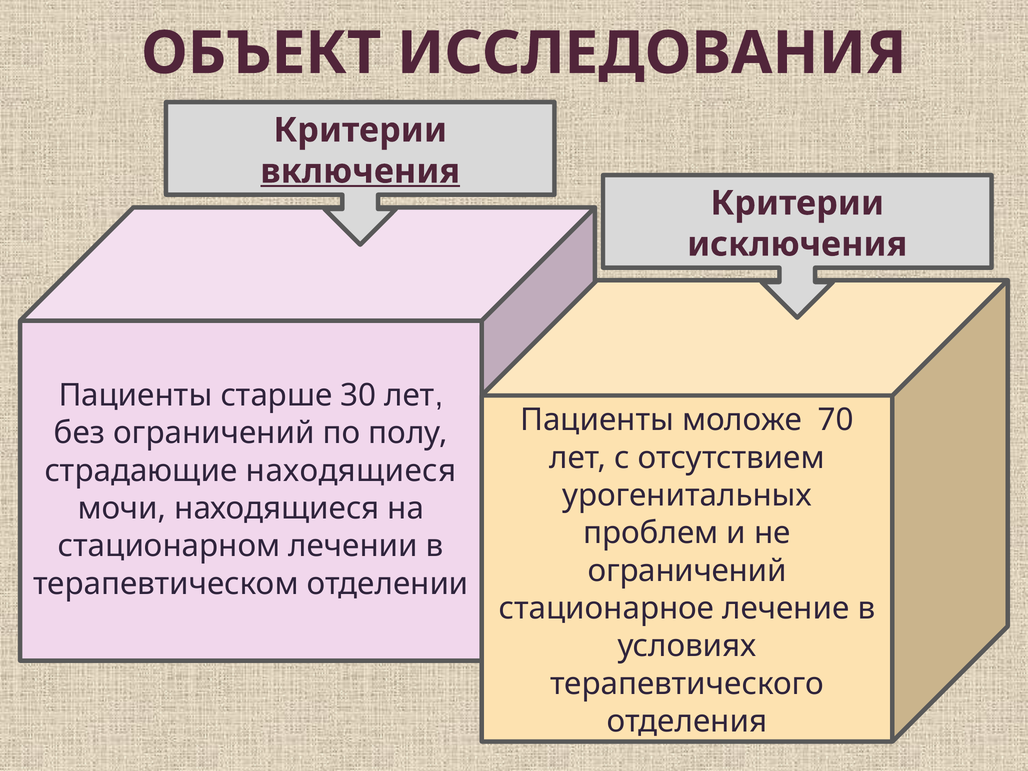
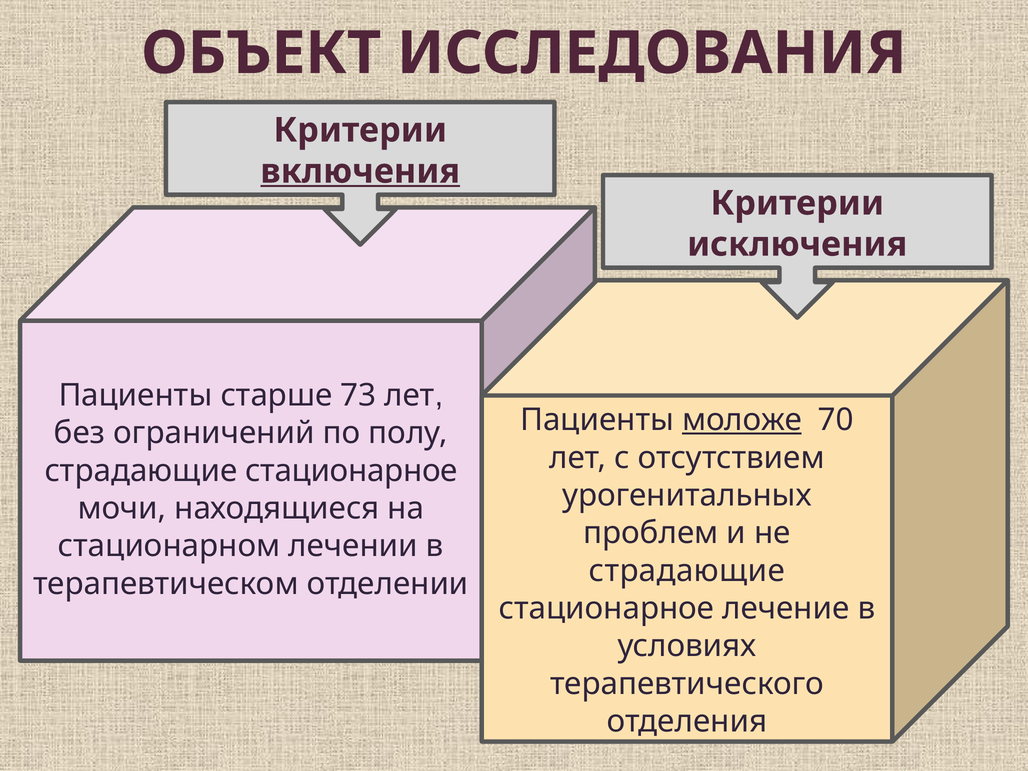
30: 30 -> 73 (358, 395)
моложе underline: none -> present (742, 420)
находящиеся: находящиеся -> стационарное (351, 471)
ограничений: ограничений -> страдающие (687, 571)
